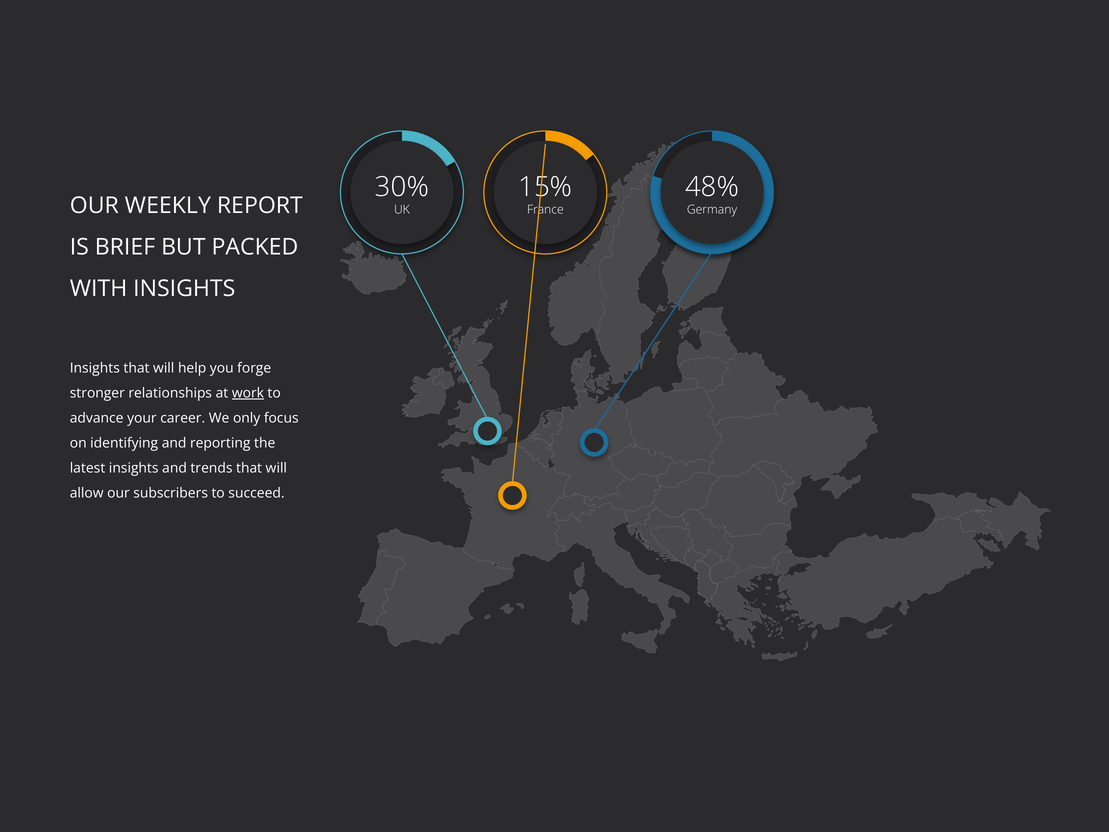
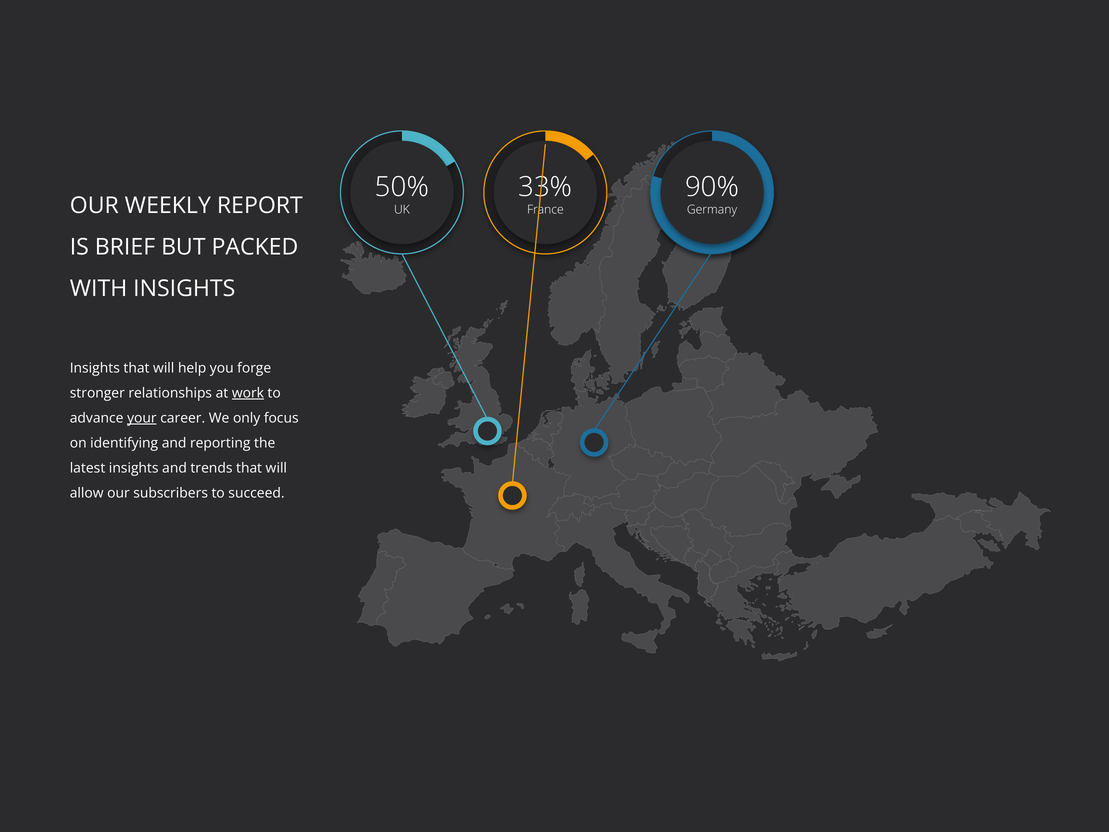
30%: 30% -> 50% (402, 187)
15%: 15% -> 33% (545, 187)
48%: 48% -> 90% (712, 187)
your underline: none -> present (142, 418)
